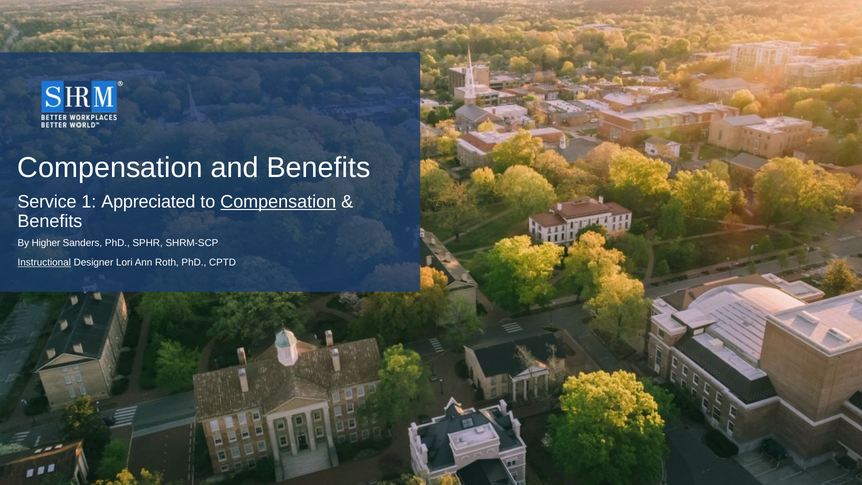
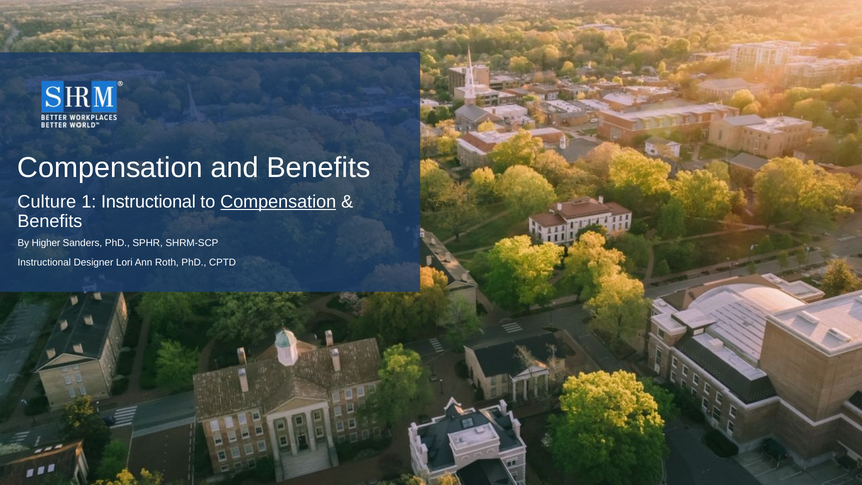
Service: Service -> Culture (47, 202)
1 Appreciated: Appreciated -> Instructional (148, 202)
Instructional underline: present -> none (44, 263)
